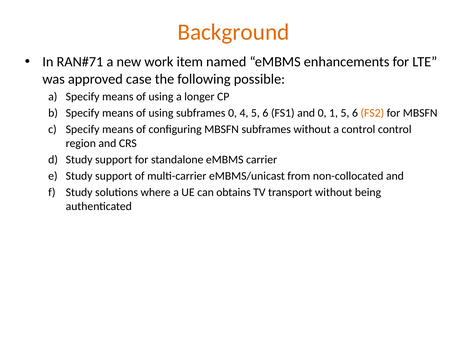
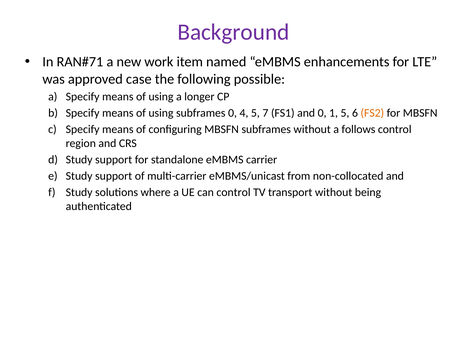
Background colour: orange -> purple (233, 32)
4 5 6: 6 -> 7 (265, 113)
a control: control -> follows (358, 129)
can obtains: obtains -> control (233, 193)
